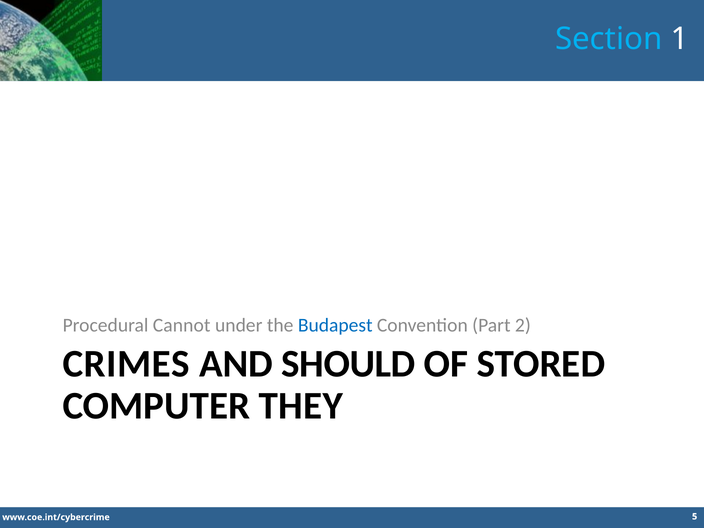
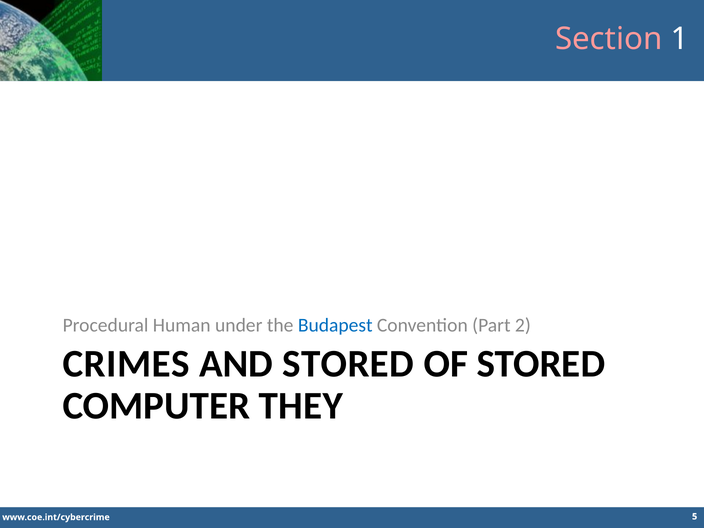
Section colour: light blue -> pink (609, 39)
Cannot: Cannot -> Human (182, 325)
AND SHOULD: SHOULD -> STORED (348, 364)
